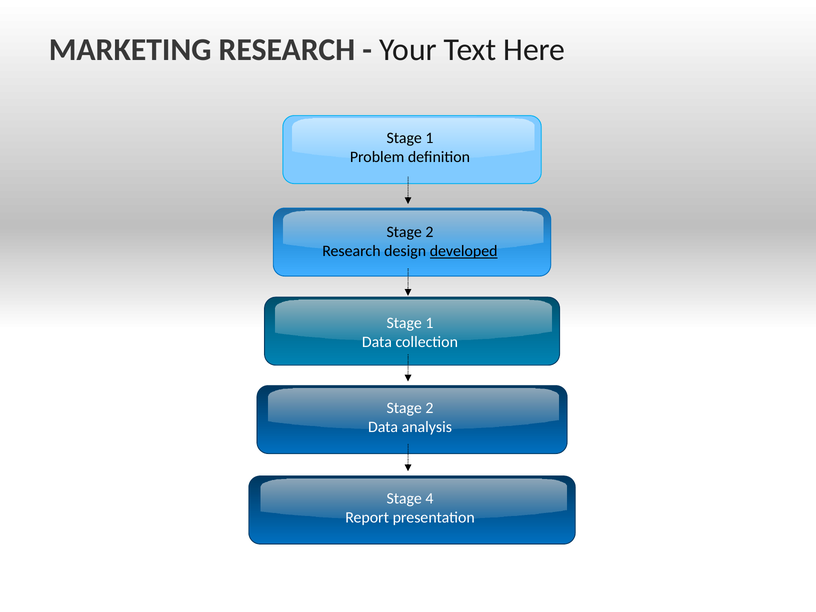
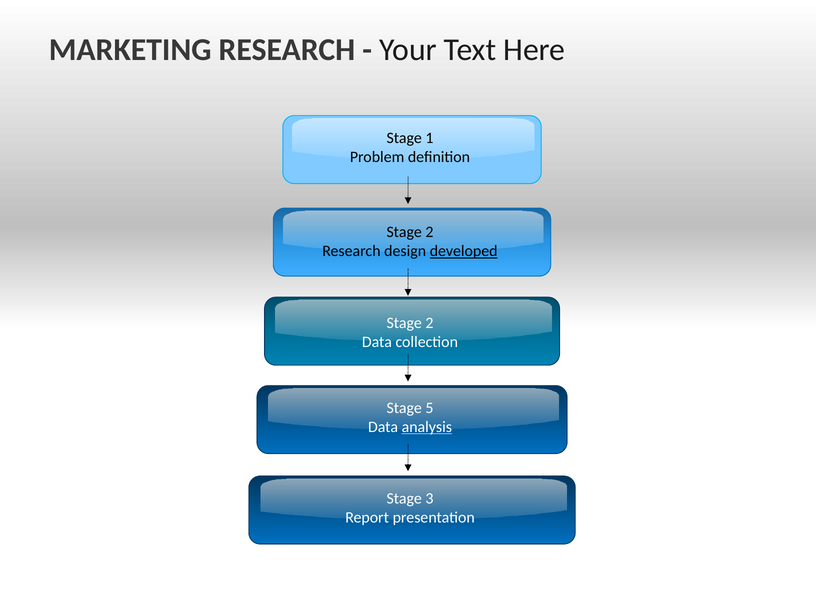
1: 1 -> 2 (429, 323)
2: 2 -> 5 (429, 408)
analysis underline: none -> present (427, 427)
4: 4 -> 3 (429, 498)
